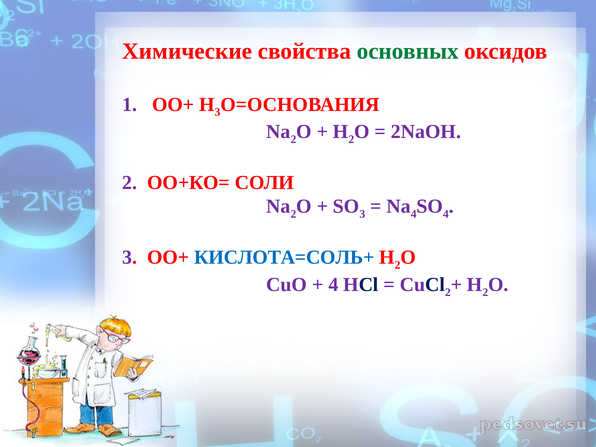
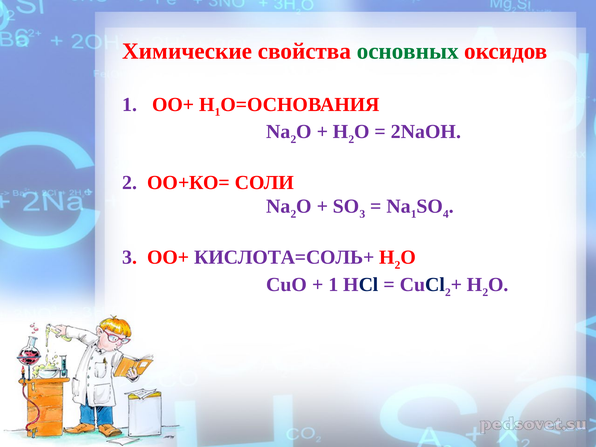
3: 3 -> 1 (218, 112)
4: 4 -> 1 (414, 214)
КИСЛОТА=СОЛЬ+ colour: blue -> purple (284, 257)
4: 4 -> 1 (333, 284)
